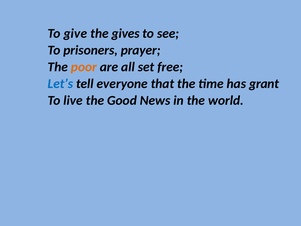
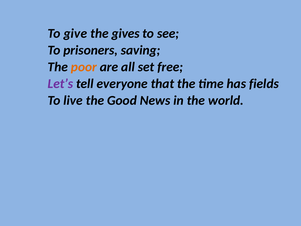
prayer: prayer -> saving (141, 50)
Let’s colour: blue -> purple (60, 84)
grant: grant -> fields (264, 84)
